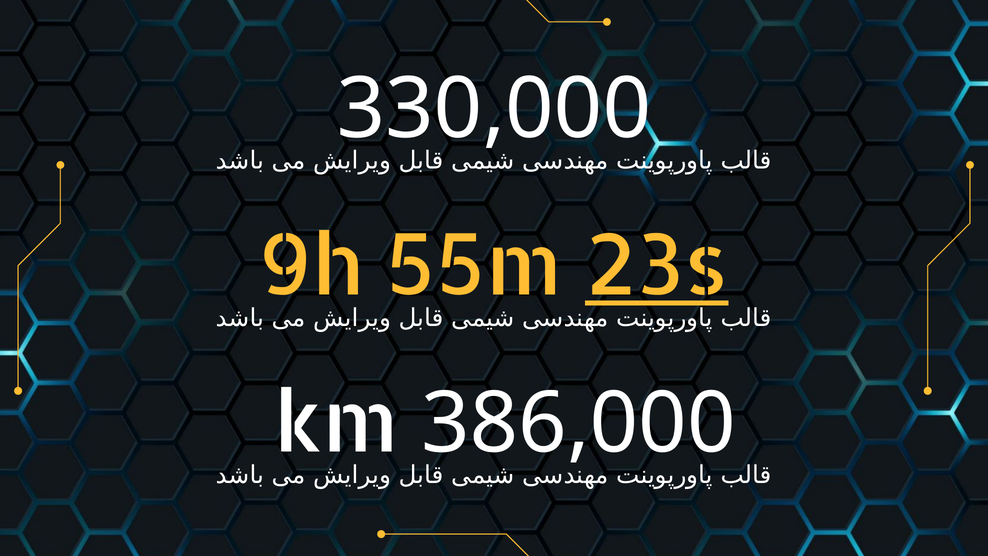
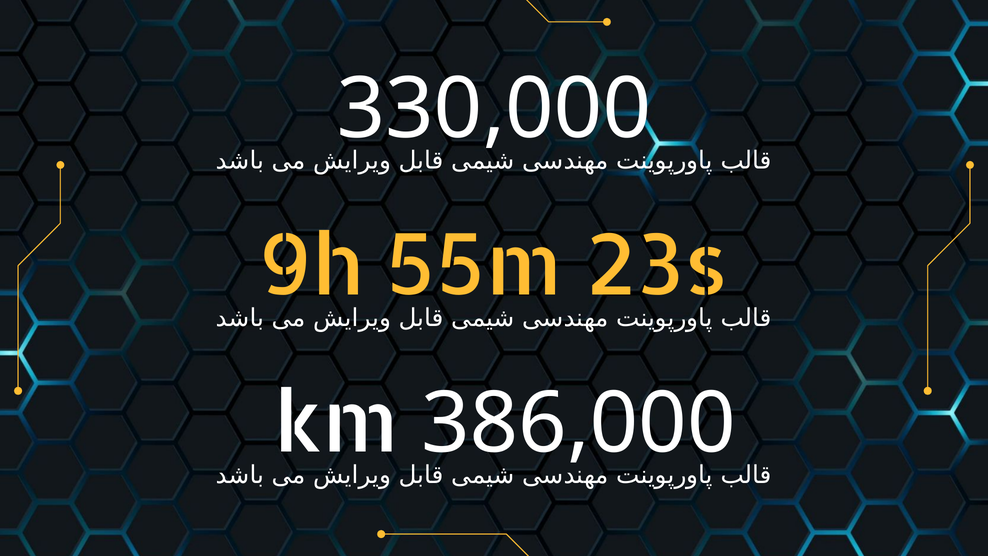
23s underline: present -> none (657, 266)
